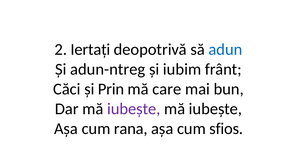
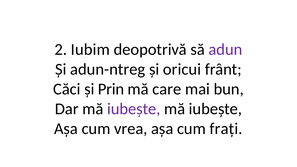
Iertați: Iertați -> Iubim (90, 50)
adun colour: blue -> purple (225, 50)
iubim: iubim -> oricui (182, 69)
rana: rana -> vrea (131, 129)
sfios: sfios -> frați (226, 129)
